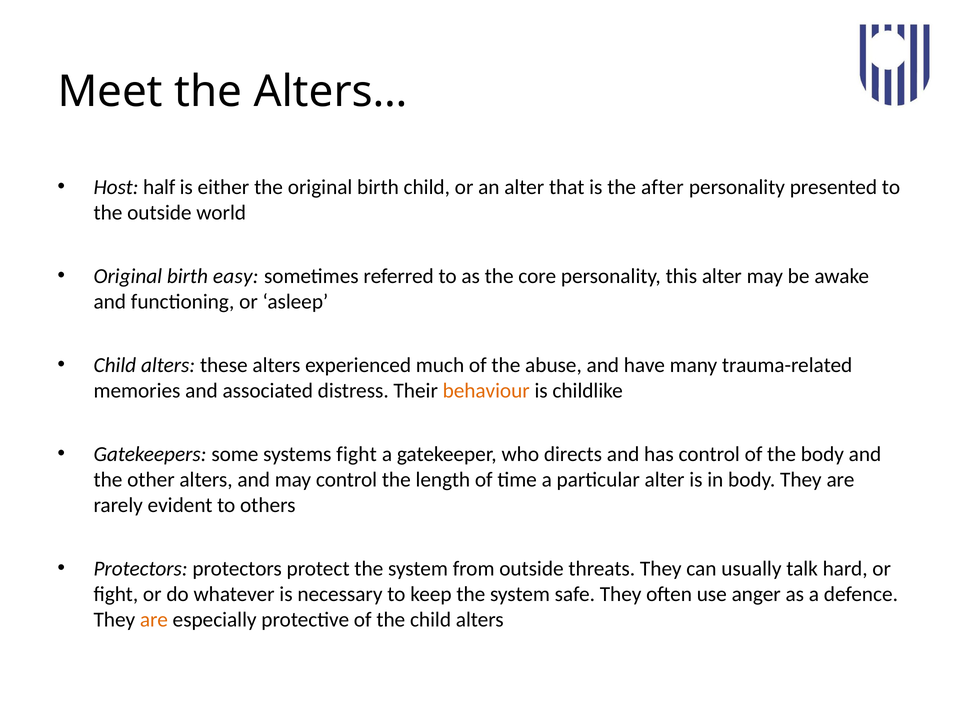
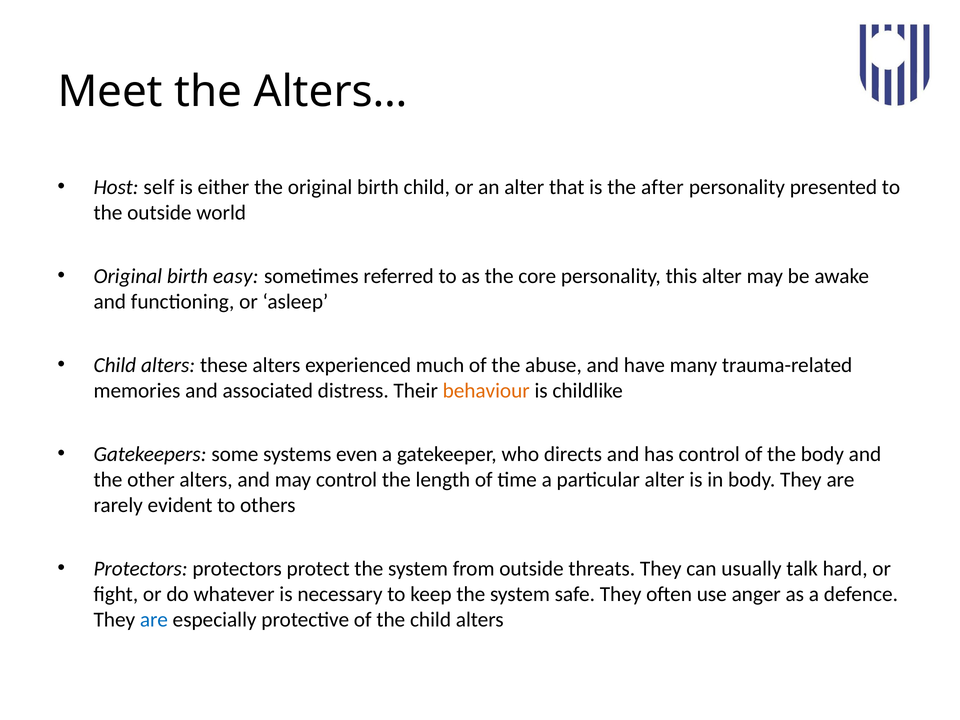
half: half -> self (159, 187)
systems fight: fight -> even (357, 454)
are colour: orange -> blue (154, 620)
